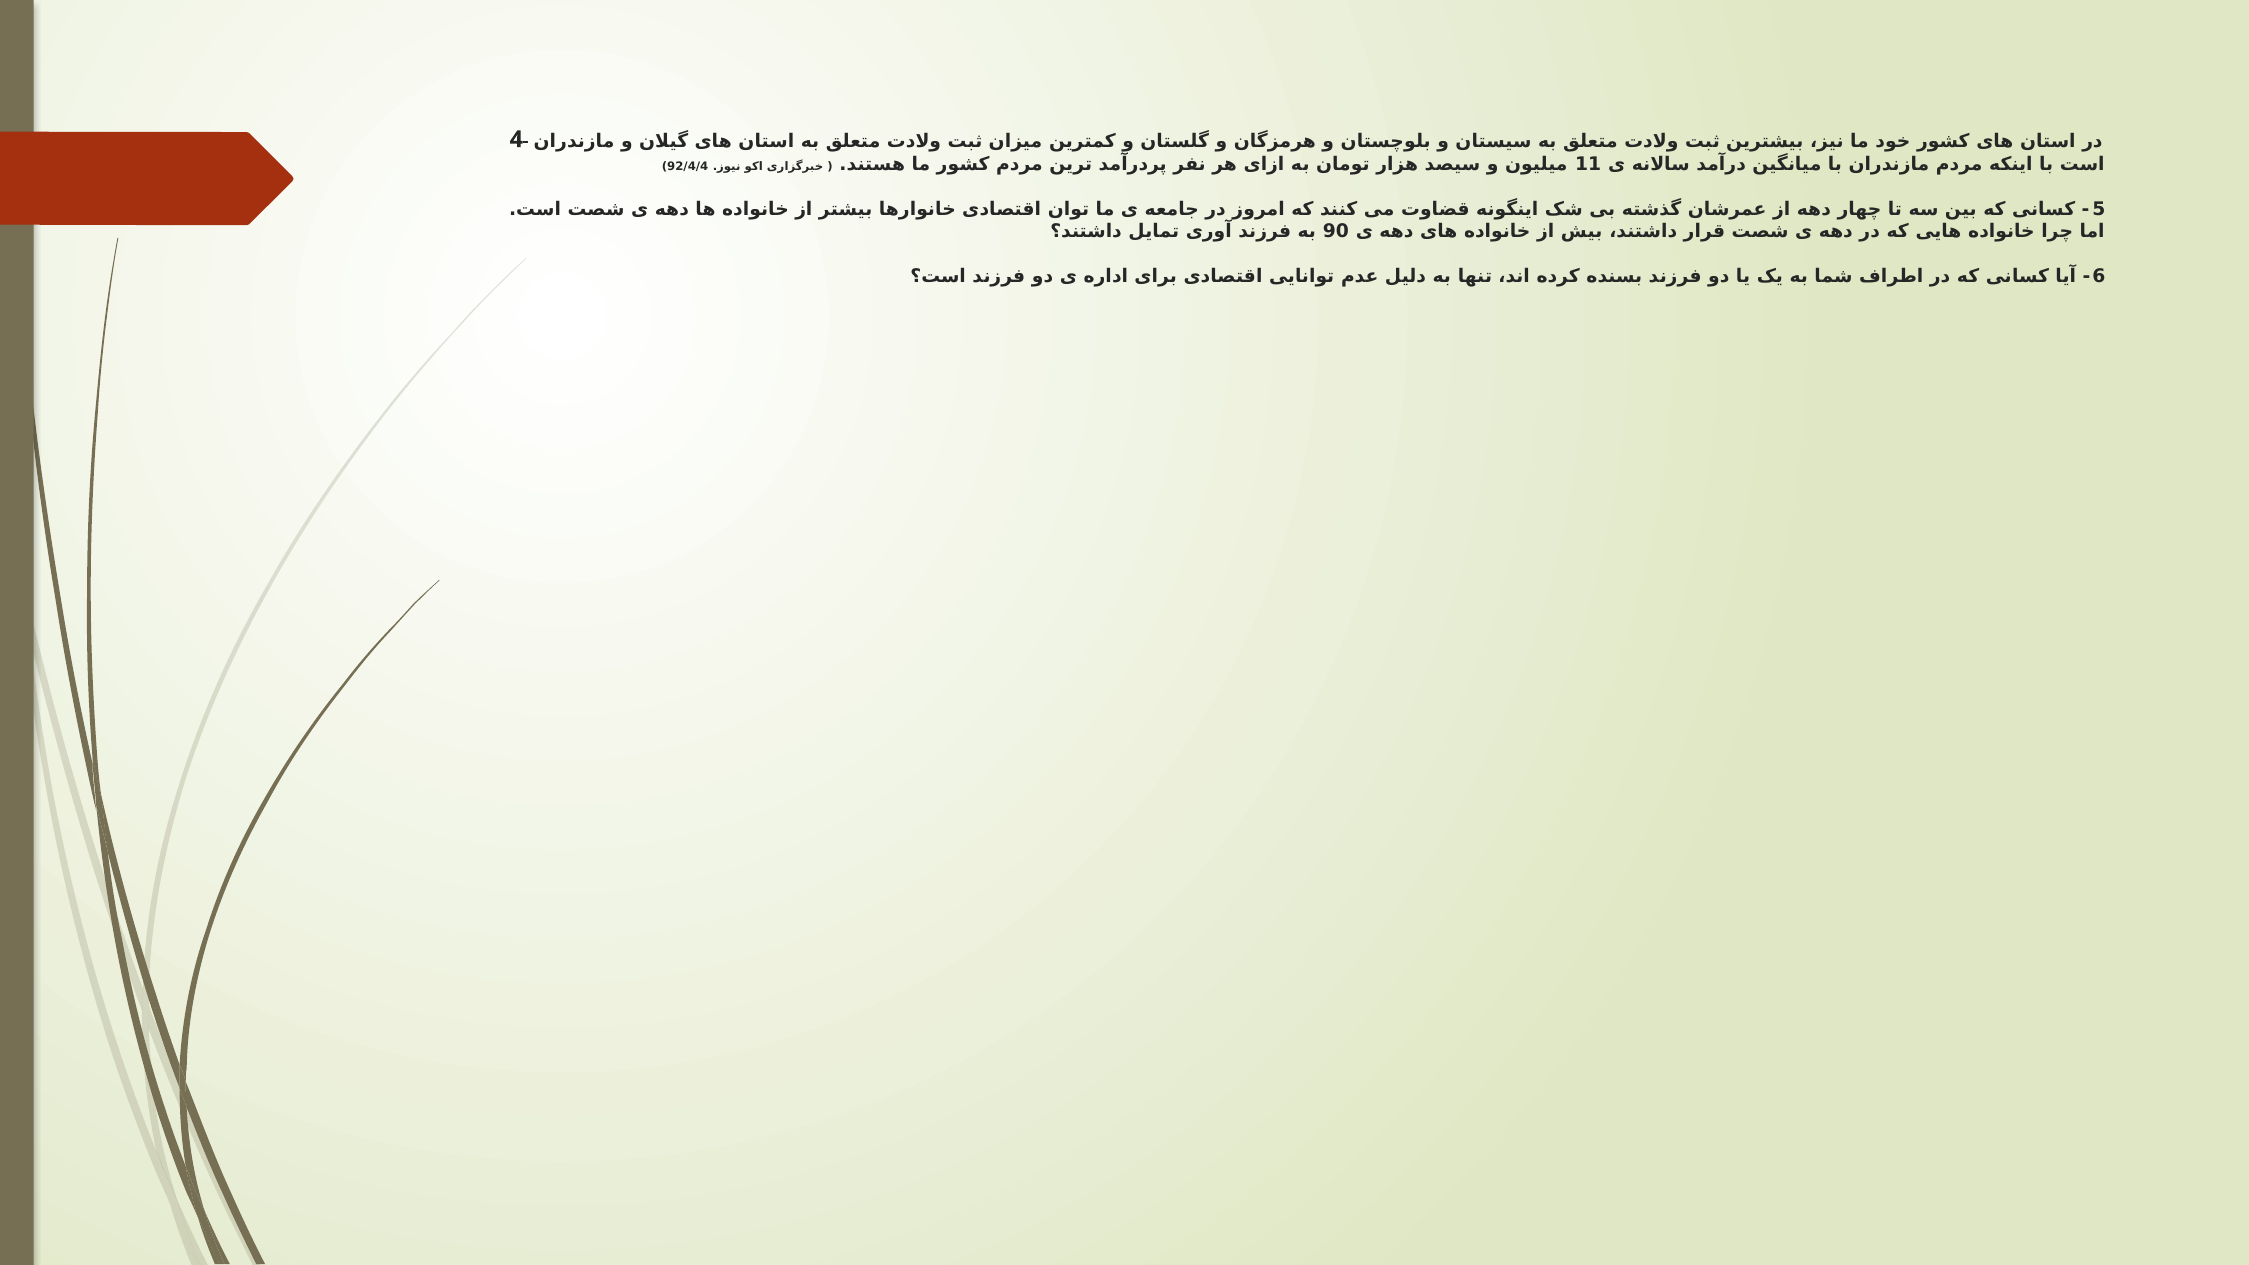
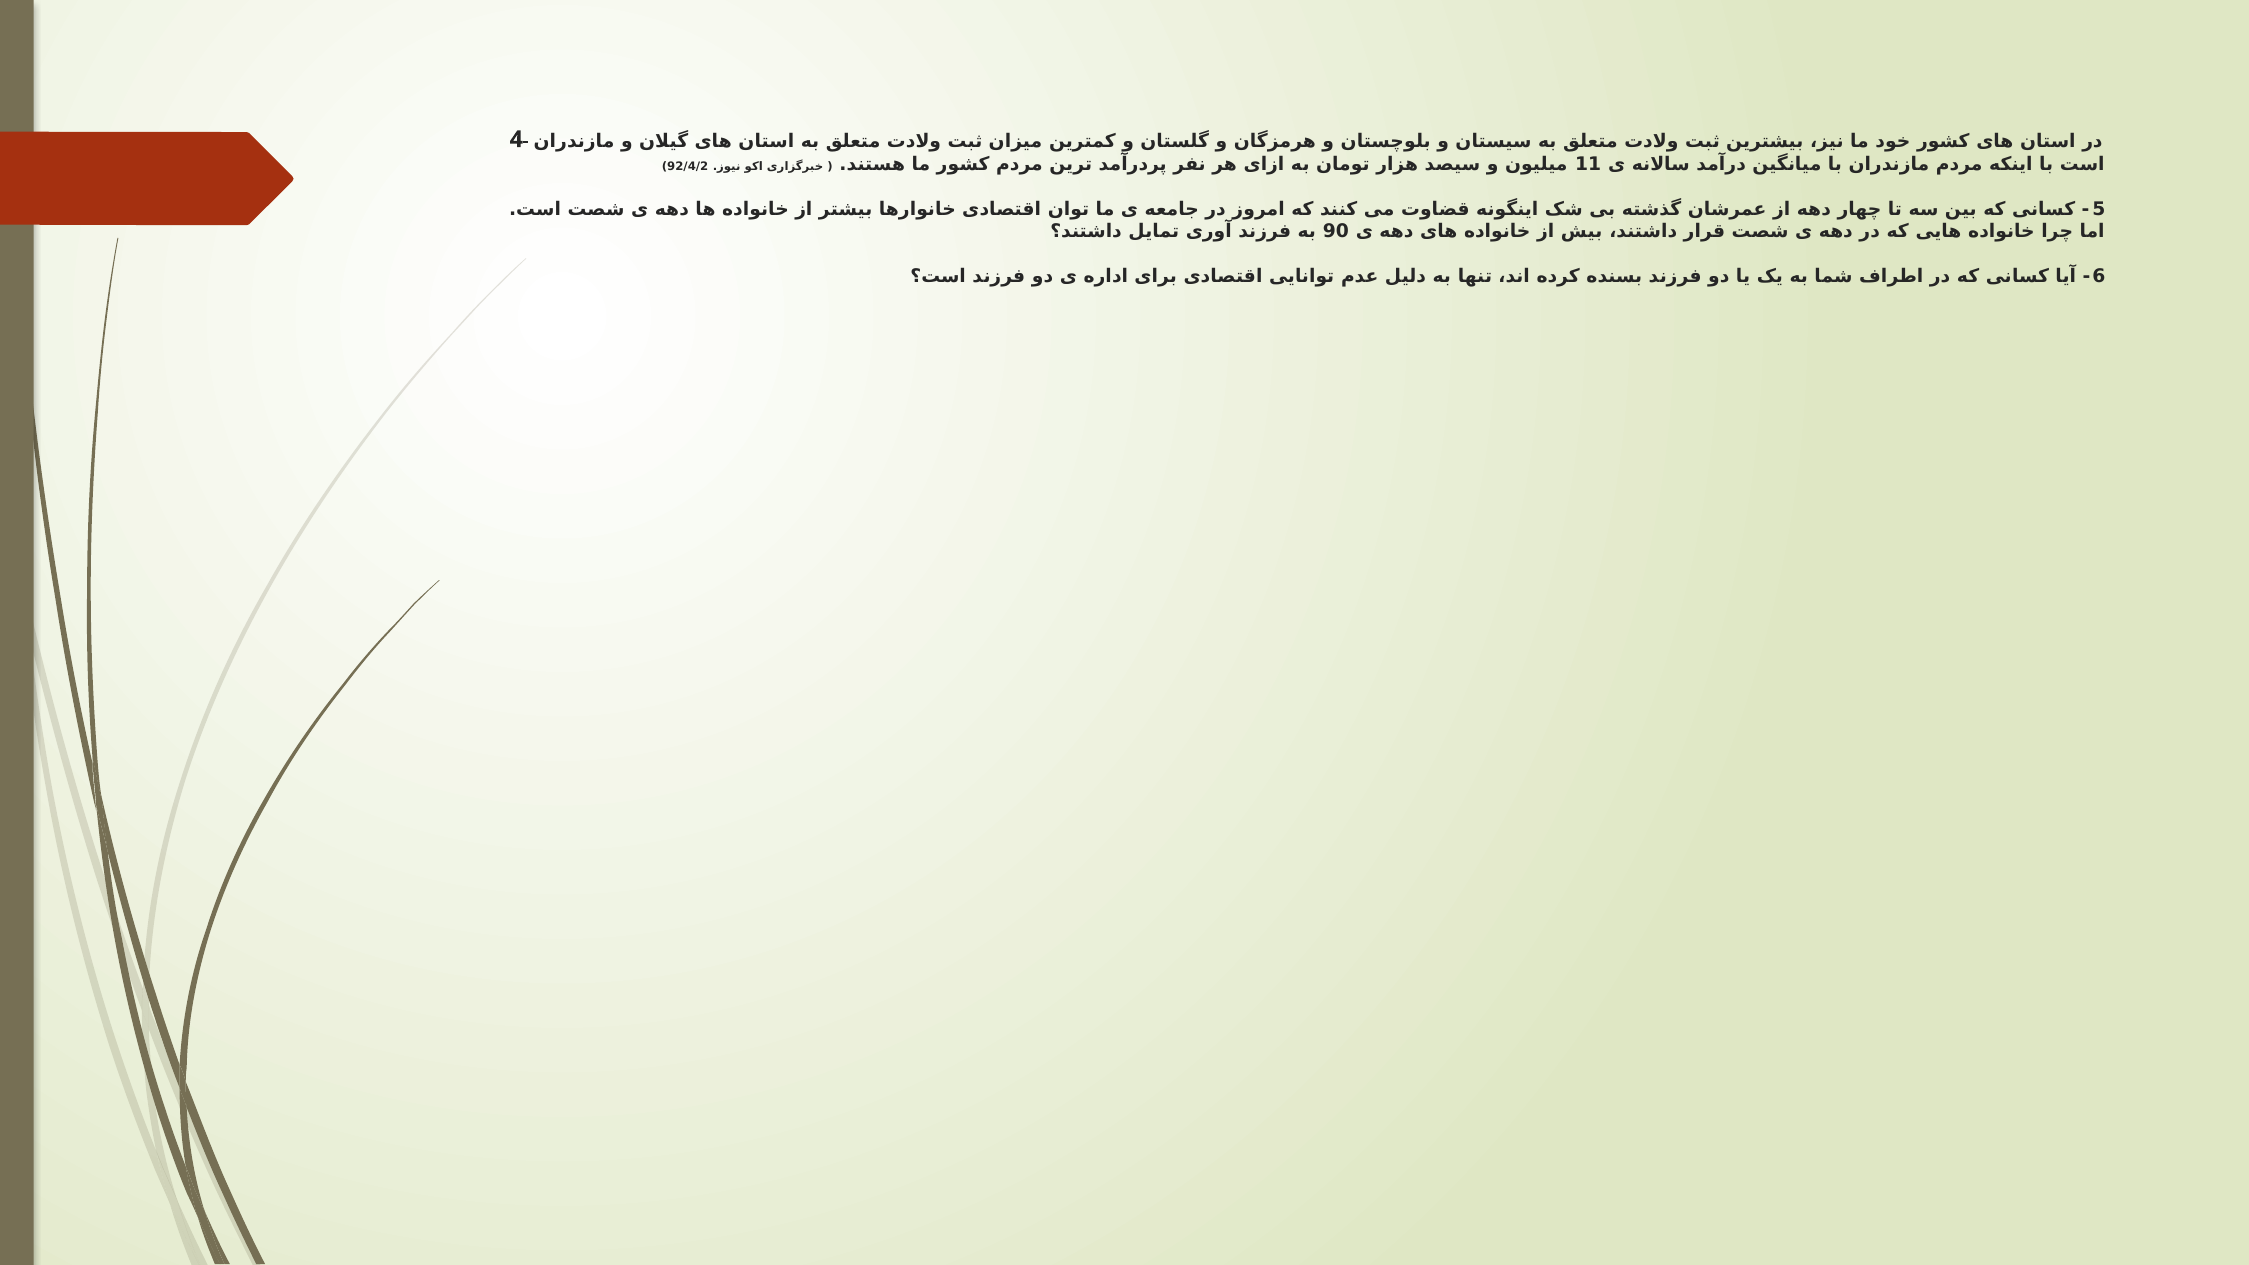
92/4/4: 92/4/4 -> 92/4/2 (688, 167)
